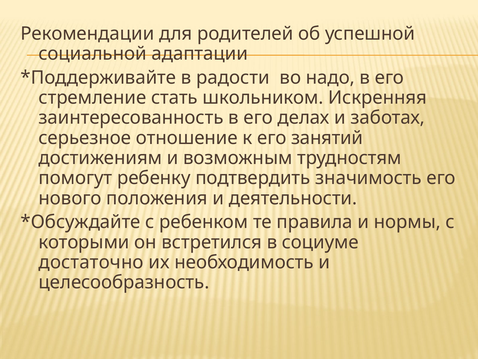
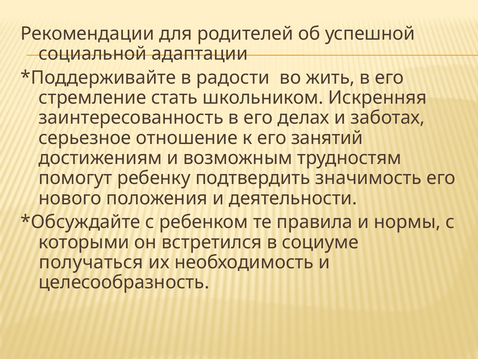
надо: надо -> жить (330, 77)
достаточно: достаточно -> получаться (91, 262)
